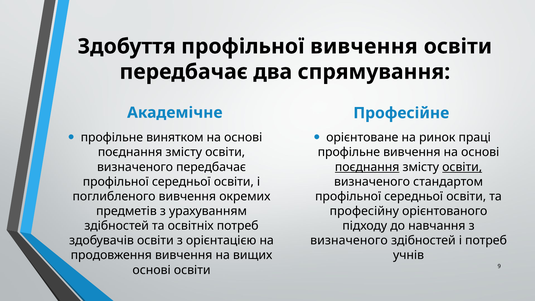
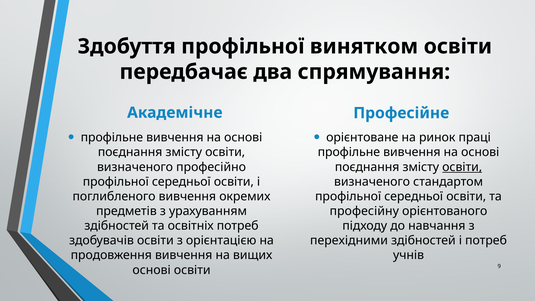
профільної вивчення: вивчення -> винятком (364, 46)
винятком: винятком -> вивчення (175, 138)
визначеного передбачає: передбачає -> професійно (211, 167)
поєднання underline: present -> none (367, 167)
визначеного: визначеного -> перехідними (349, 240)
